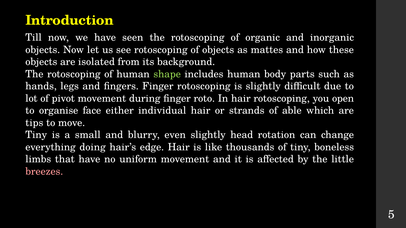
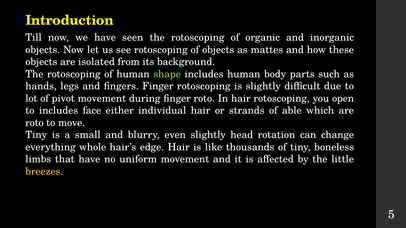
to organise: organise -> includes (59, 111)
tips: tips -> roto (34, 123)
doing: doing -> whole (93, 147)
breezes colour: pink -> yellow (44, 172)
